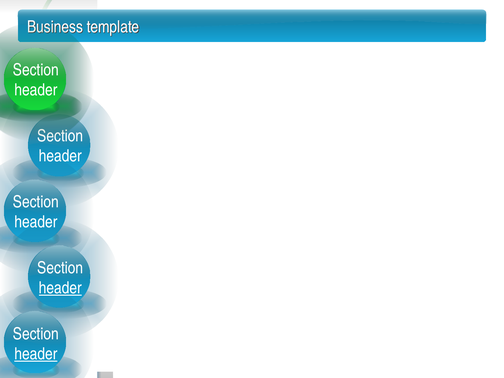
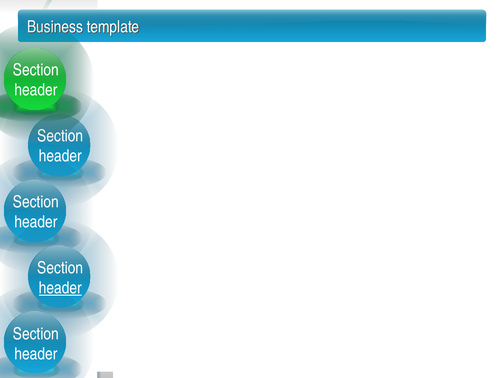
header underline: present -> none (36, 354)
